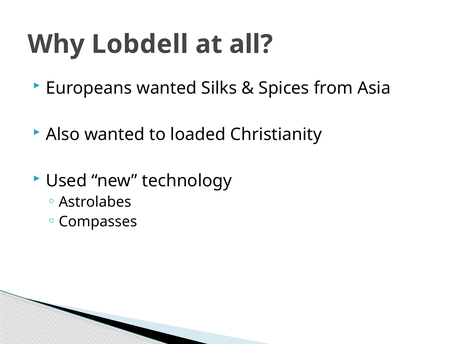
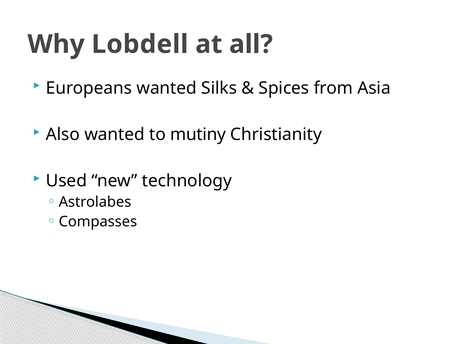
loaded: loaded -> mutiny (198, 135)
